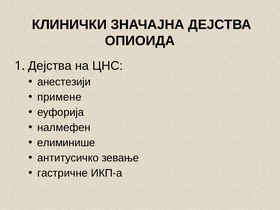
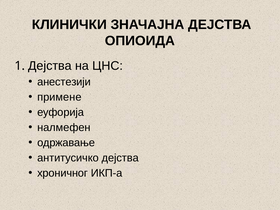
елиминише: елиминише -> одржавање (66, 143)
антитусичко зевање: зевање -> дејства (120, 158)
гастричне: гастричне -> хроничног (63, 173)
